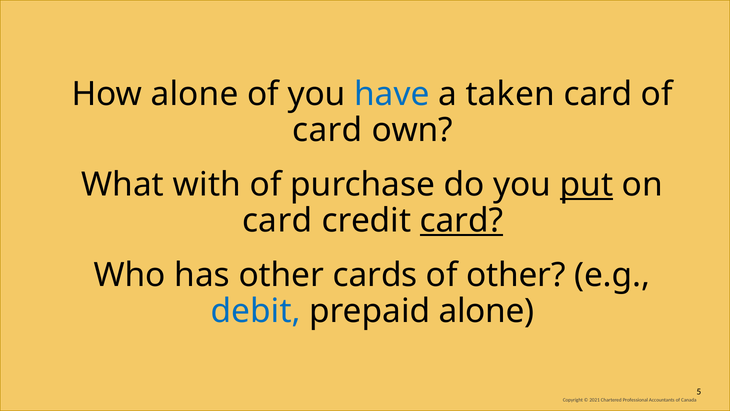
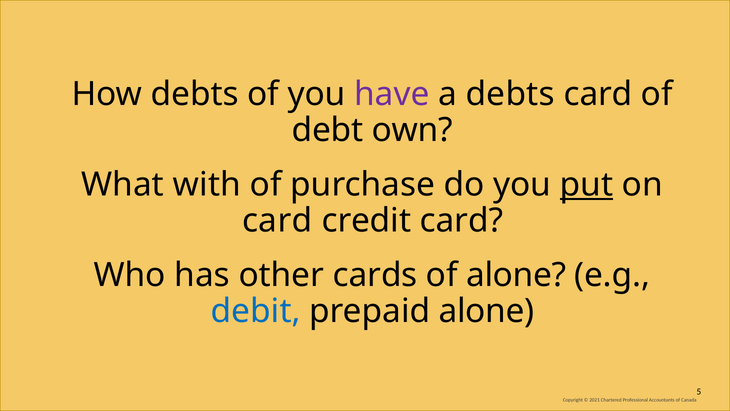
How alone: alone -> debts (195, 94)
have colour: blue -> purple (392, 94)
a taken: taken -> debts (510, 94)
card: card -> debt (327, 130)
card underline: present -> none (462, 221)
of other: other -> alone (516, 275)
